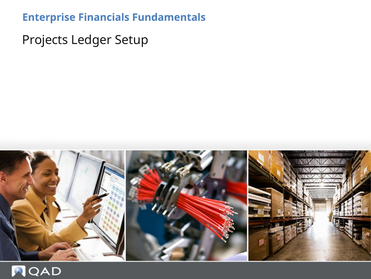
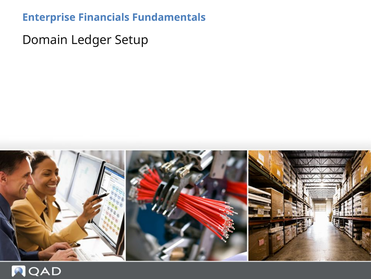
Projects: Projects -> Domain (45, 40)
